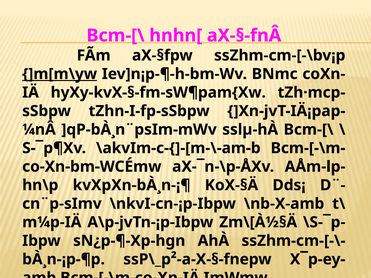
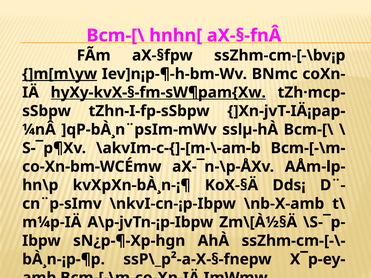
hyXy-kvX-§-fm-sW¶pam{Xw underline: none -> present (158, 93)
